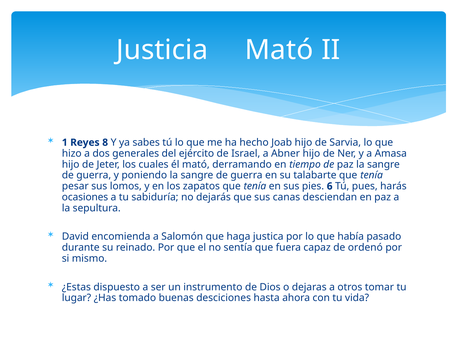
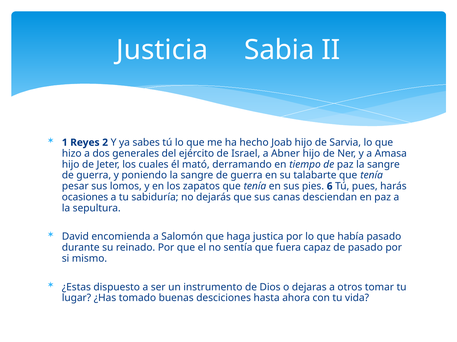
Justicia Mató: Mató -> Sabia (279, 50)
8: 8 -> 2 (105, 143)
de ordenó: ordenó -> pasado (365, 248)
